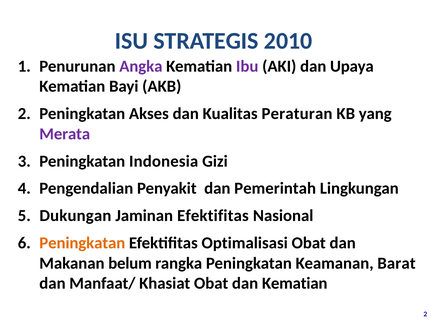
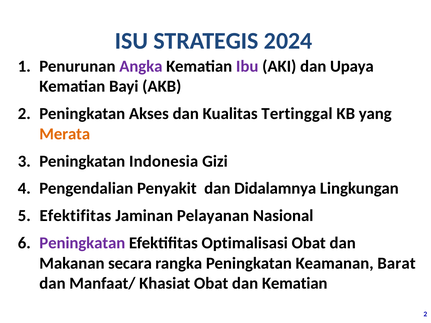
2010: 2010 -> 2024 (288, 41)
Peraturan: Peraturan -> Tertinggal (297, 114)
Merata colour: purple -> orange (65, 134)
Pemerintah: Pemerintah -> Didalamnya (275, 189)
Dukungan: Dukungan -> Efektifitas (75, 216)
Jaminan Efektifitas: Efektifitas -> Pelayanan (213, 216)
Peningkatan colour: orange -> purple (82, 243)
belum: belum -> secara (130, 263)
